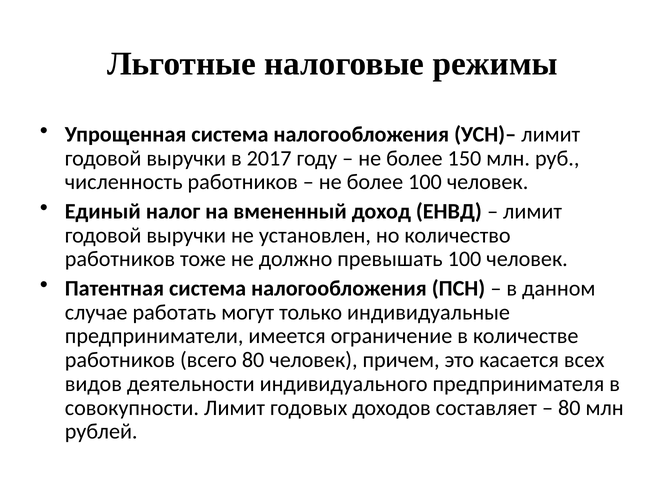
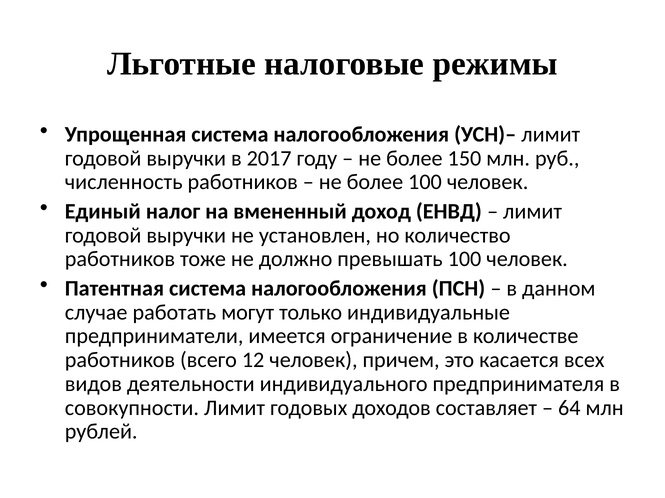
всего 80: 80 -> 12 (253, 361)
80: 80 -> 64 (569, 408)
